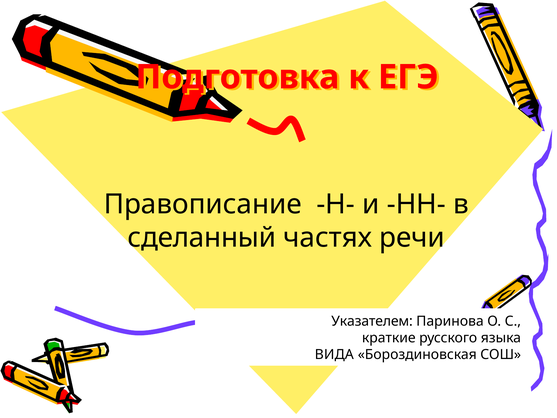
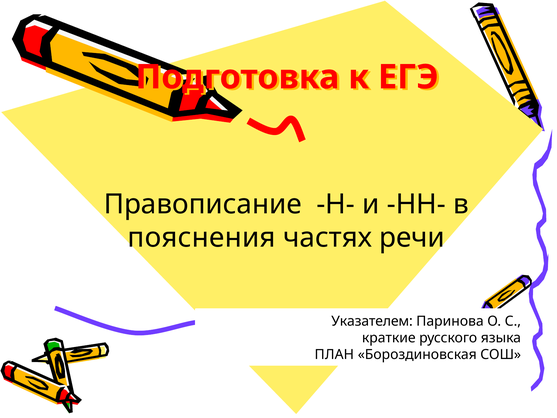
сделанный: сделанный -> пояснения (202, 238)
ВИДА: ВИДА -> ПЛАН (334, 354)
